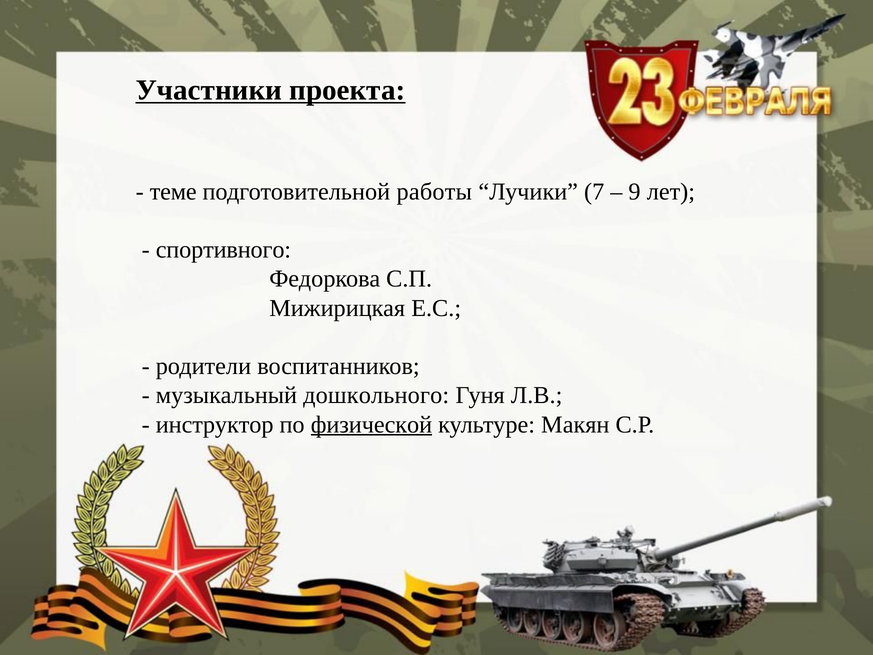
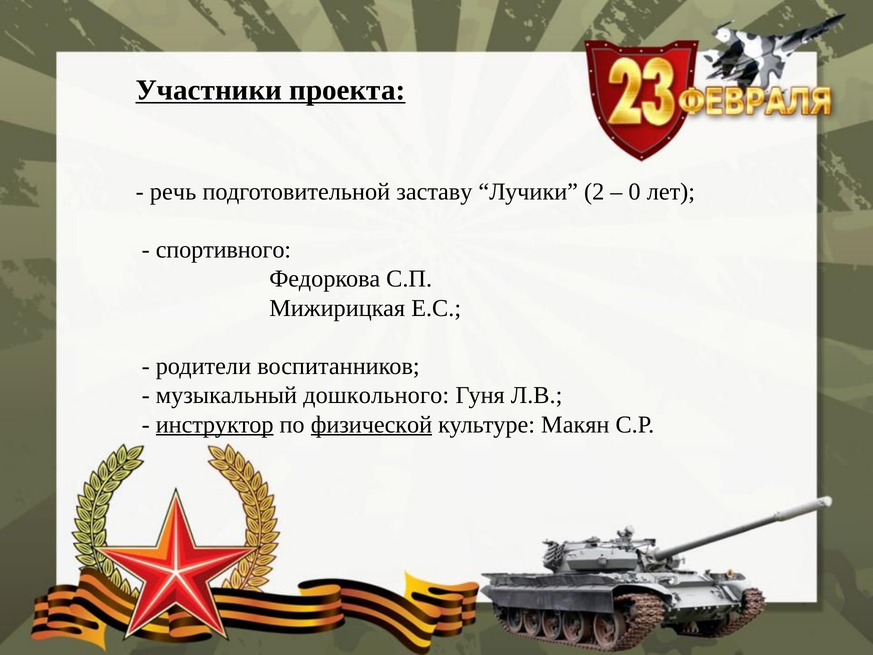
теме: теме -> речь (173, 191)
работы: работы -> заставу (434, 191)
7: 7 -> 2 (594, 191)
9: 9 -> 0 (635, 191)
инструктор underline: none -> present (215, 424)
